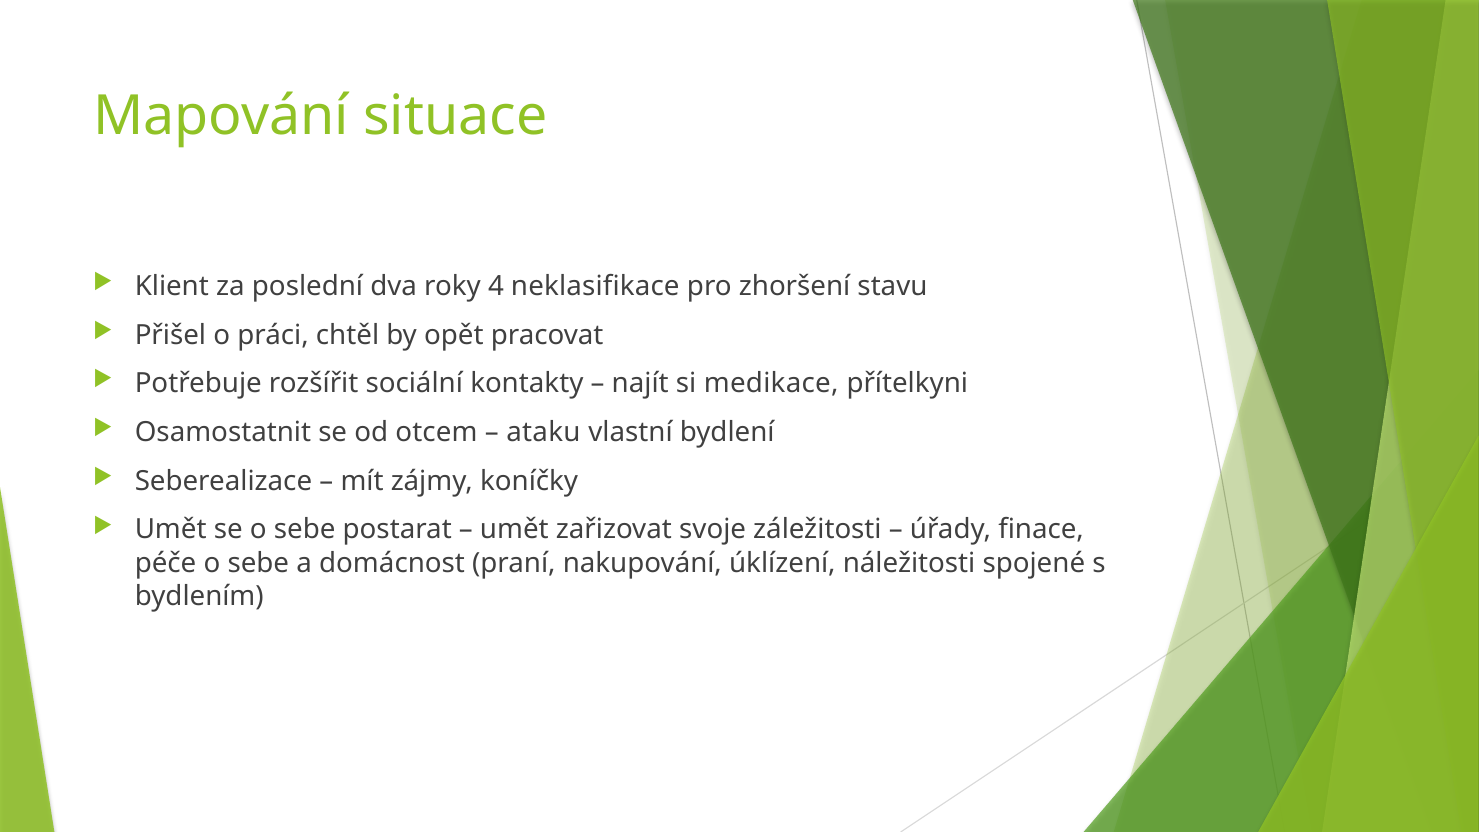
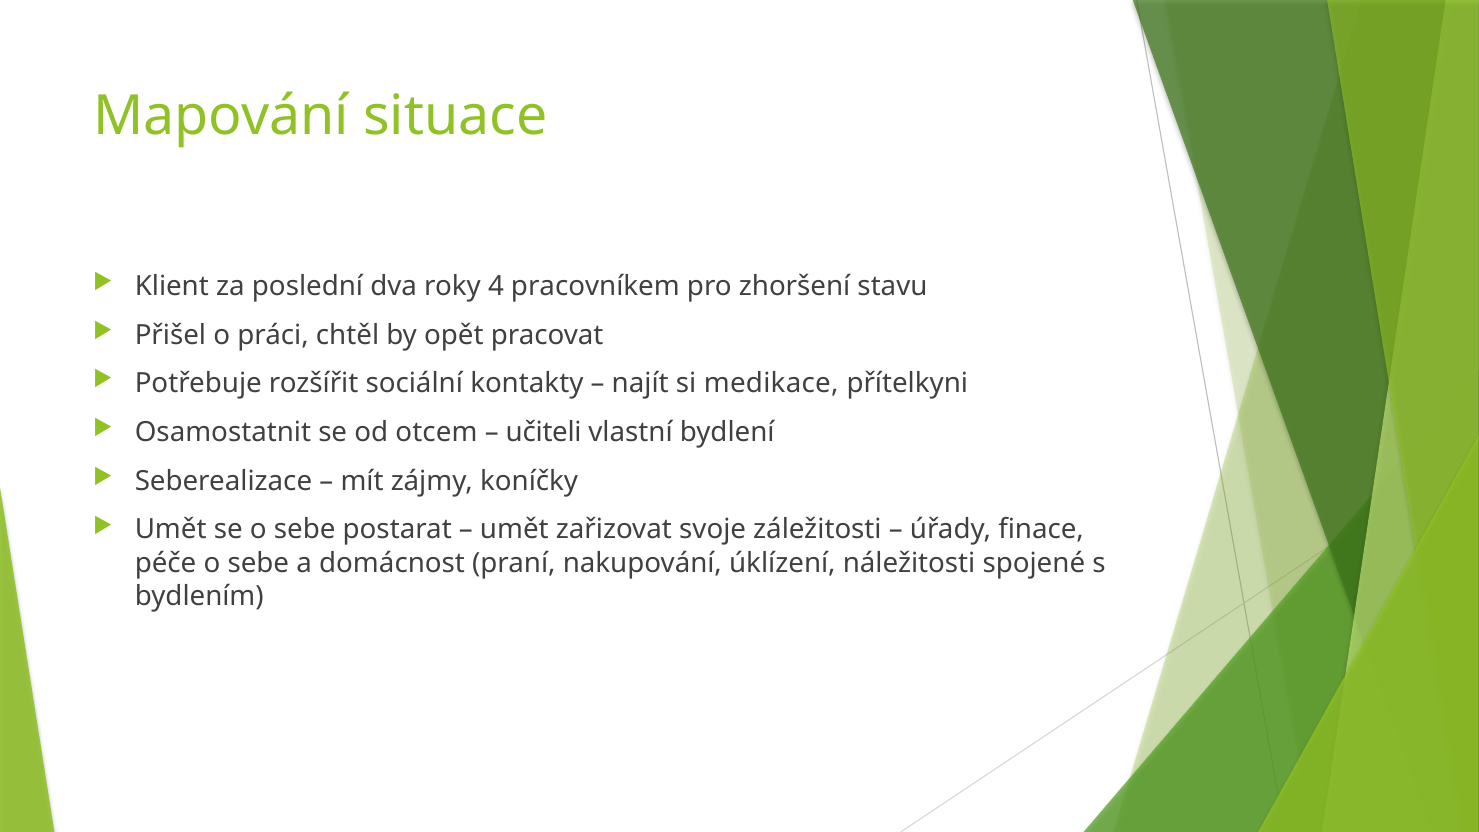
neklasifikace: neklasifikace -> pracovníkem (595, 286)
ataku: ataku -> učiteli (544, 432)
